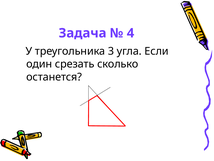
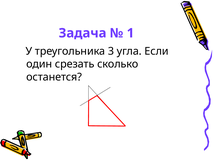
4: 4 -> 1 (130, 33)
